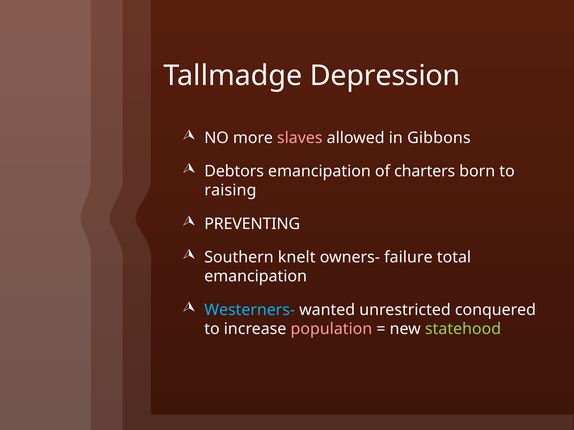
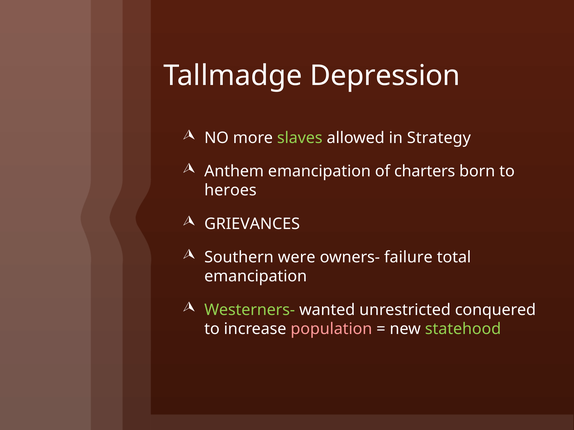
slaves colour: pink -> light green (300, 138)
Gibbons: Gibbons -> Strategy (439, 138)
Debtors: Debtors -> Anthem (234, 171)
raising: raising -> heroes (230, 191)
PREVENTING: PREVENTING -> GRIEVANCES (252, 224)
knelt: knelt -> were (297, 258)
Westerners- colour: light blue -> light green (250, 310)
